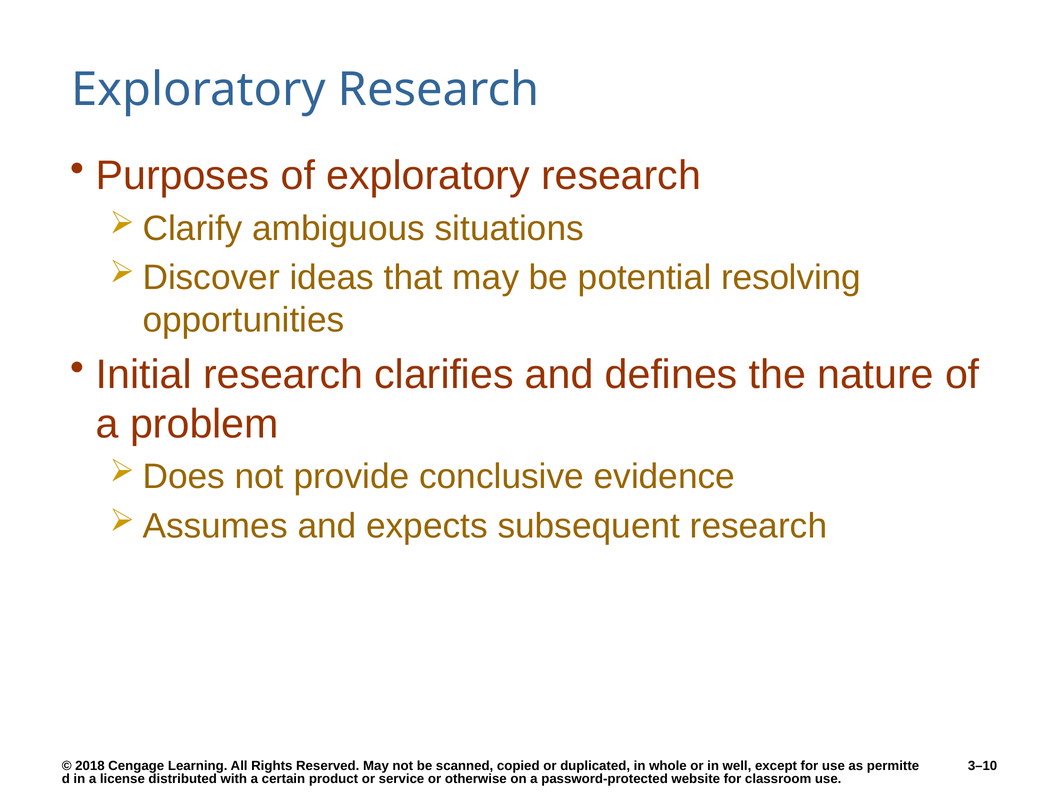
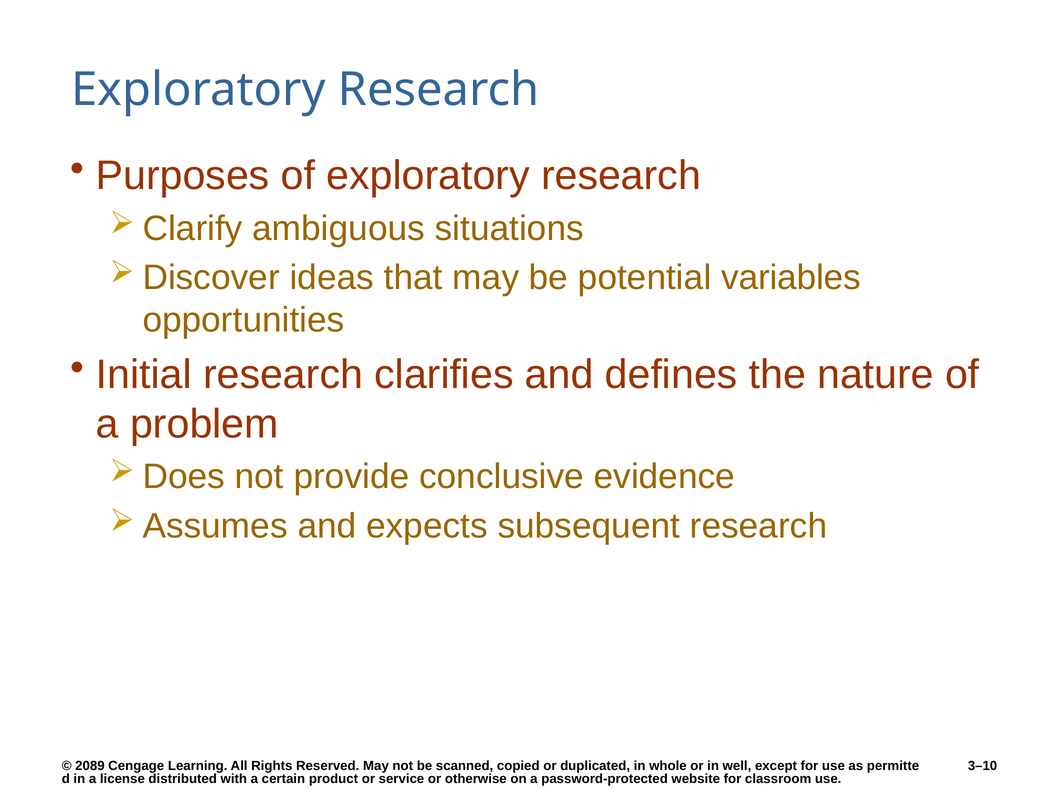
resolving: resolving -> variables (791, 278)
2018: 2018 -> 2089 (90, 766)
